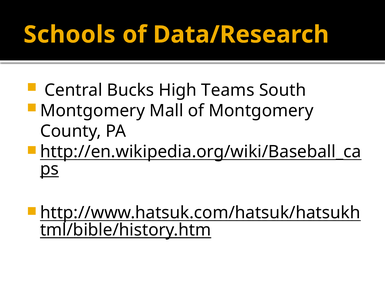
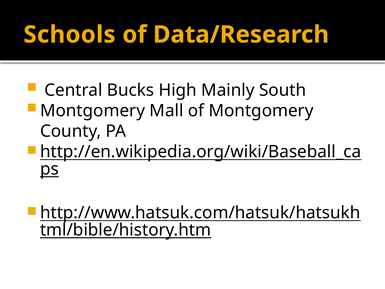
Teams: Teams -> Mainly (228, 90)
